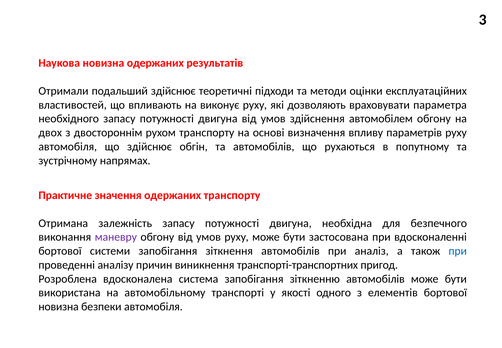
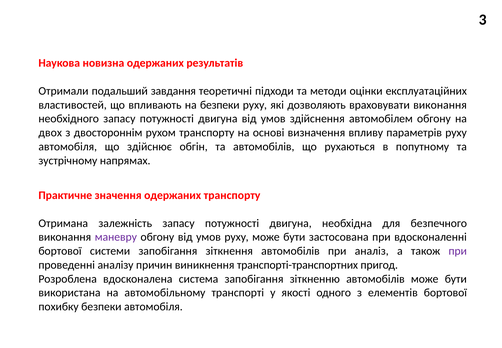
подальший здійснює: здійснює -> завдання (173, 91)
на виконує: виконує -> безпеки (220, 105)
враховувати параметра: параметра -> виконання (440, 105)
при colour: blue -> purple (458, 251)
новизна: новизна -> похибку (59, 306)
